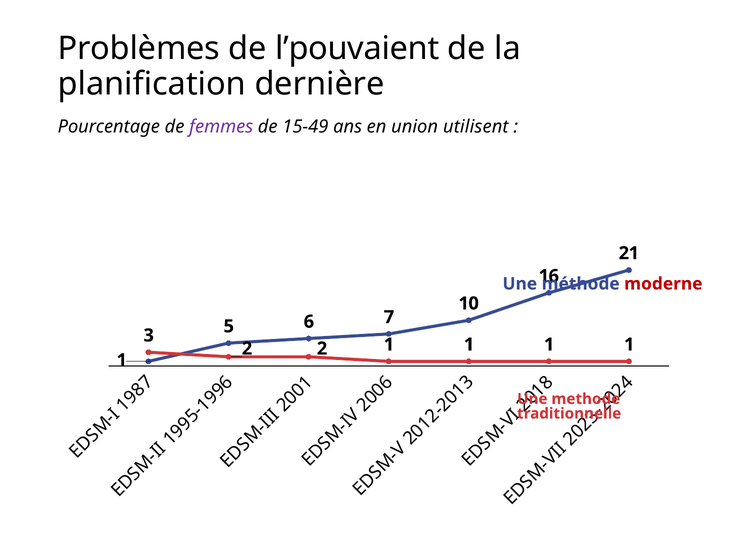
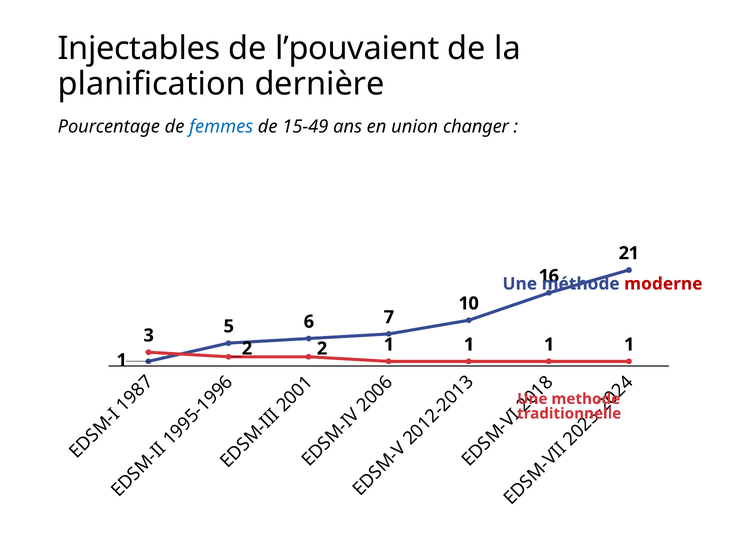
Problèmes: Problèmes -> Injectables (139, 49)
femmes colour: purple -> blue (221, 126)
utilisent: utilisent -> changer (476, 126)
